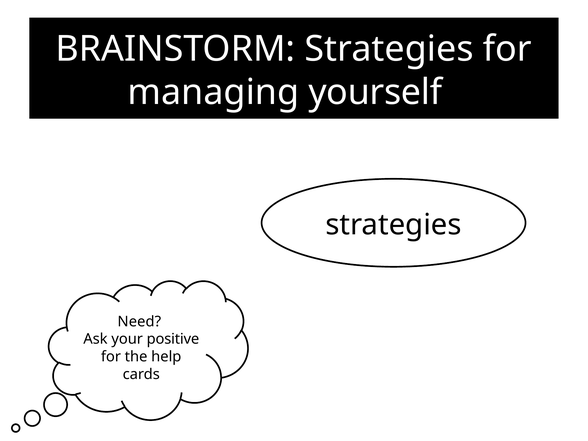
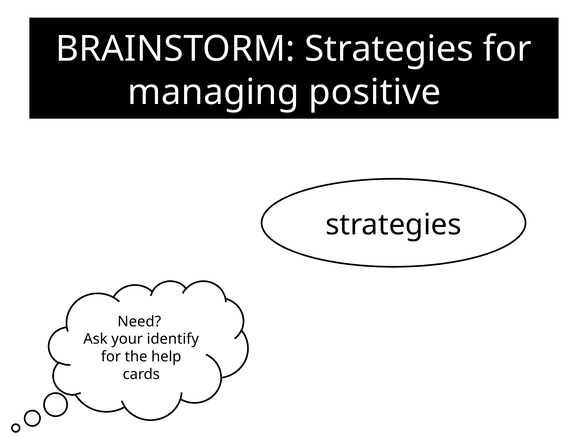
yourself: yourself -> positive (375, 92)
positive: positive -> identify (173, 339)
